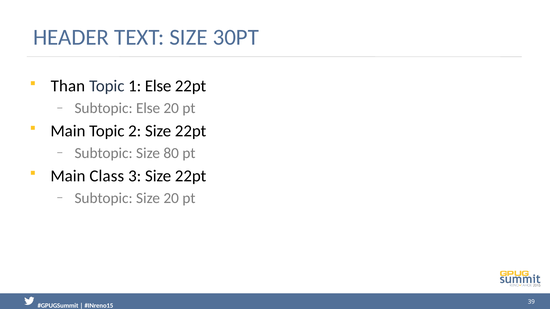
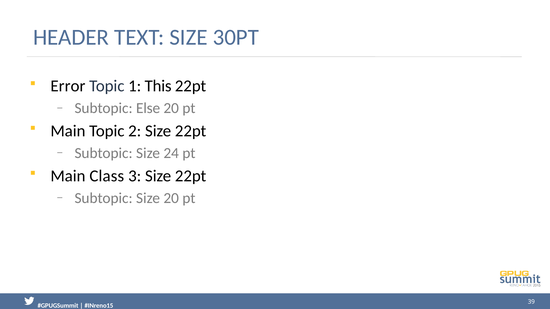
Than: Than -> Error (68, 86)
1 Else: Else -> This (158, 86)
80: 80 -> 24 (171, 153)
